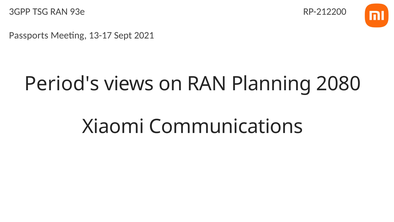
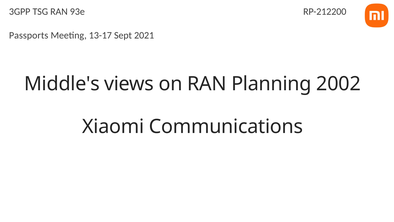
Period's: Period's -> Middle's (62, 84)
2080: 2080 -> 2002 (339, 84)
